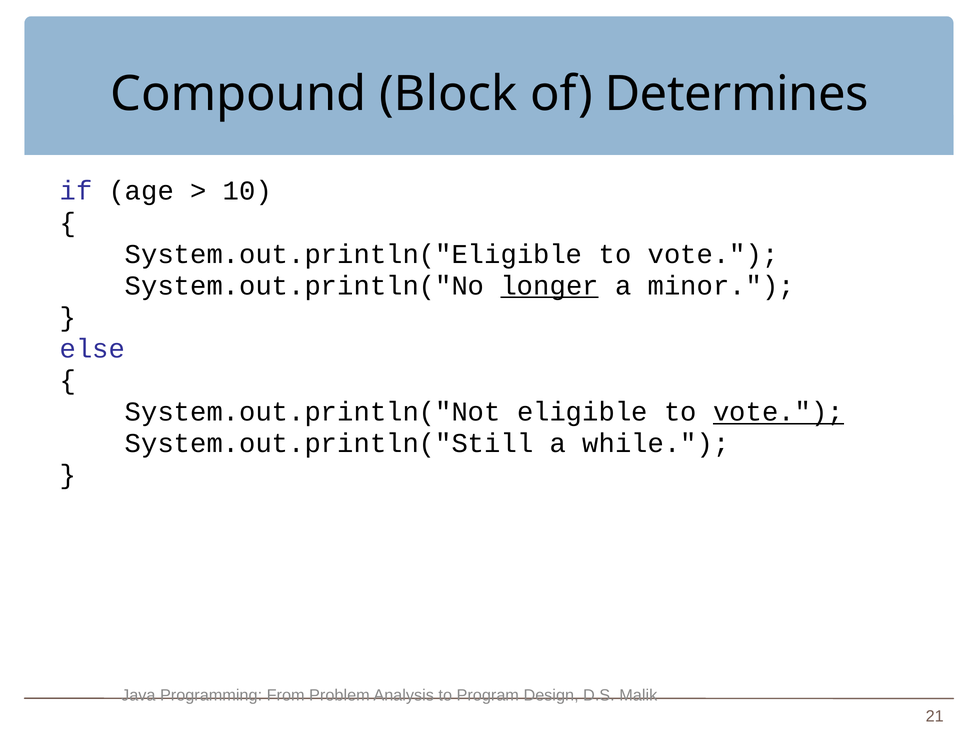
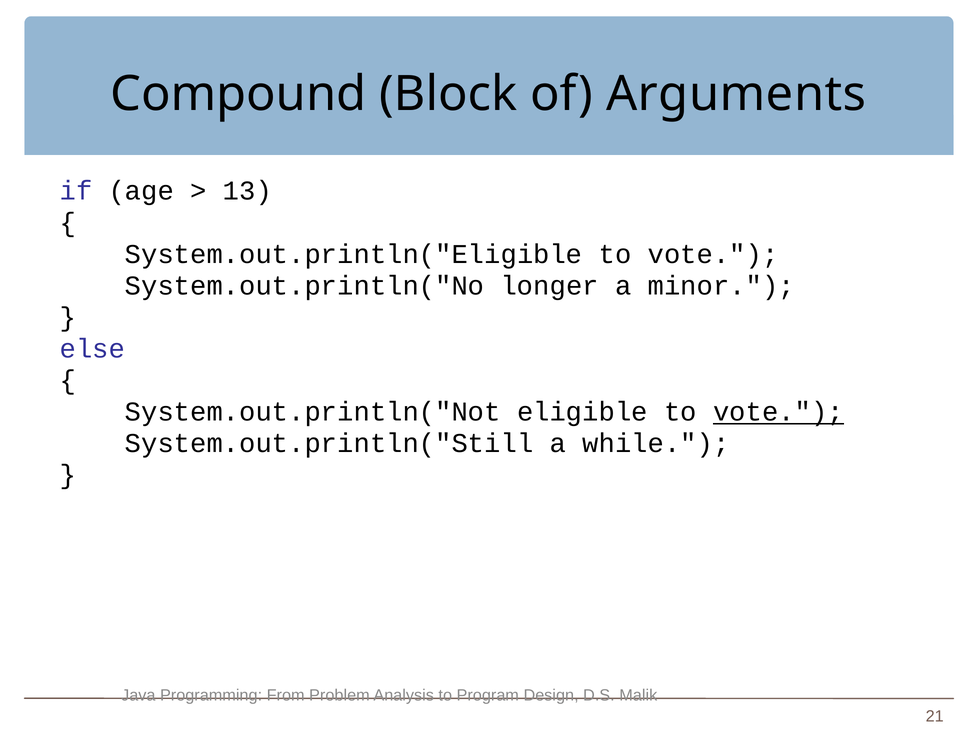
Determines: Determines -> Arguments (736, 94)
10: 10 -> 13 (248, 191)
longer underline: present -> none (550, 285)
